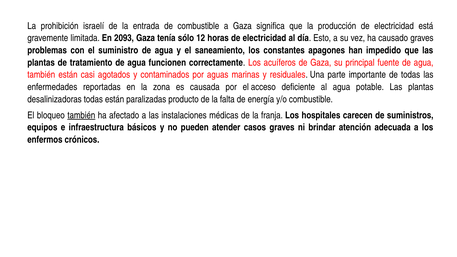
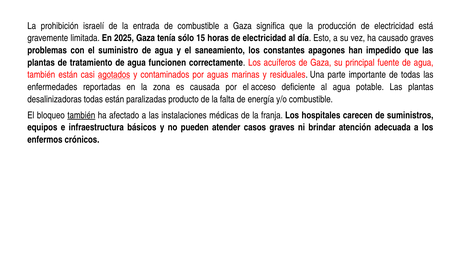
2093: 2093 -> 2025 (124, 38)
12: 12 -> 15 (201, 38)
agotados underline: none -> present (114, 75)
